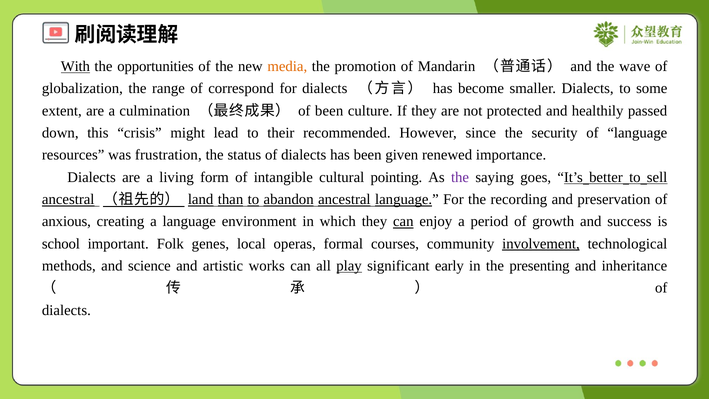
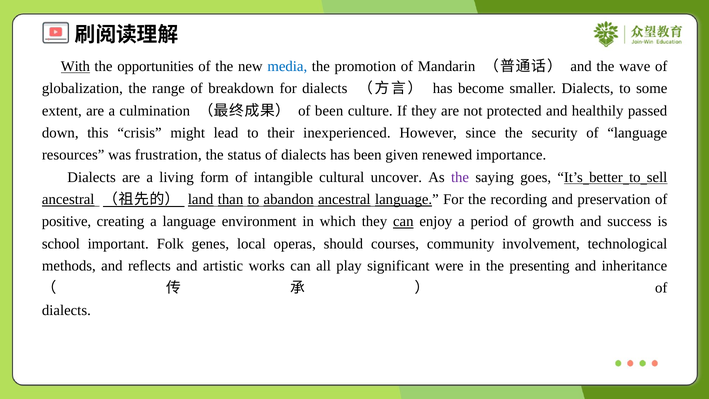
media colour: orange -> blue (287, 66)
correspond: correspond -> breakdown (241, 89)
recommended: recommended -> inexperienced (347, 133)
pointing: pointing -> uncover (396, 177)
anxious: anxious -> positive (66, 221)
formal: formal -> should (343, 244)
involvement underline: present -> none (541, 244)
science: science -> reflects (149, 266)
play underline: present -> none (349, 266)
early: early -> were (449, 266)
